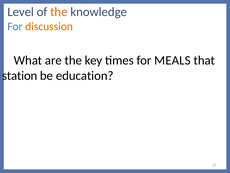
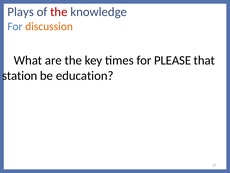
Level: Level -> Plays (21, 12)
the colour: orange -> red (59, 12)
MEALS: MEALS -> PLEASE (173, 60)
